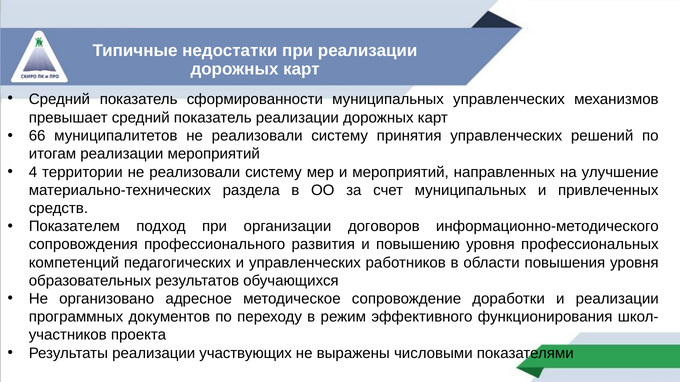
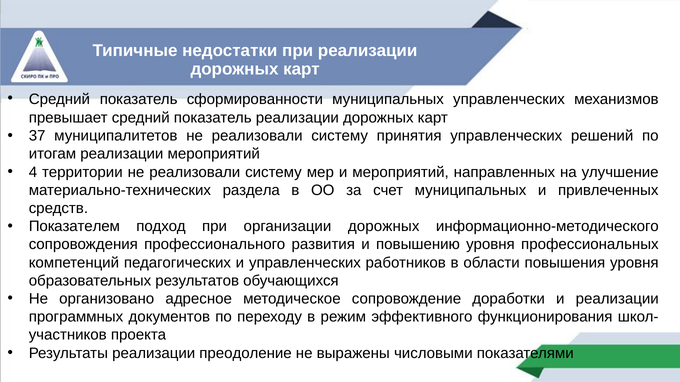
66: 66 -> 37 (37, 136)
организации договоров: договоров -> дорожных (384, 227)
участвующих: участвующих -> преодоление (246, 354)
